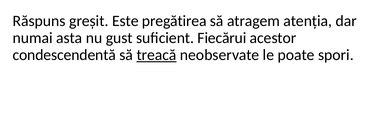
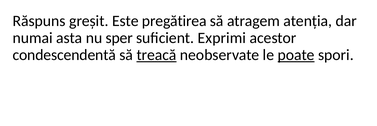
gust: gust -> sper (119, 38)
Fiecărui: Fiecărui -> Exprimi (222, 38)
poate underline: none -> present (296, 55)
